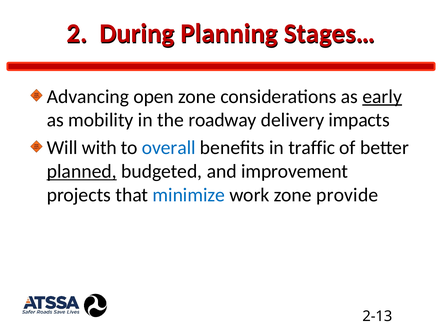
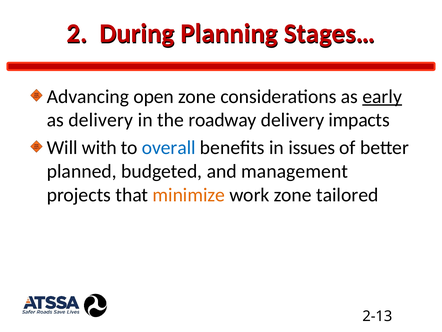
as mobility: mobility -> delivery (101, 120)
traffic: traffic -> issues (312, 148)
planned underline: present -> none (82, 171)
improvement: improvement -> management (295, 171)
minimize colour: blue -> orange (189, 195)
provide: provide -> tailored (347, 195)
